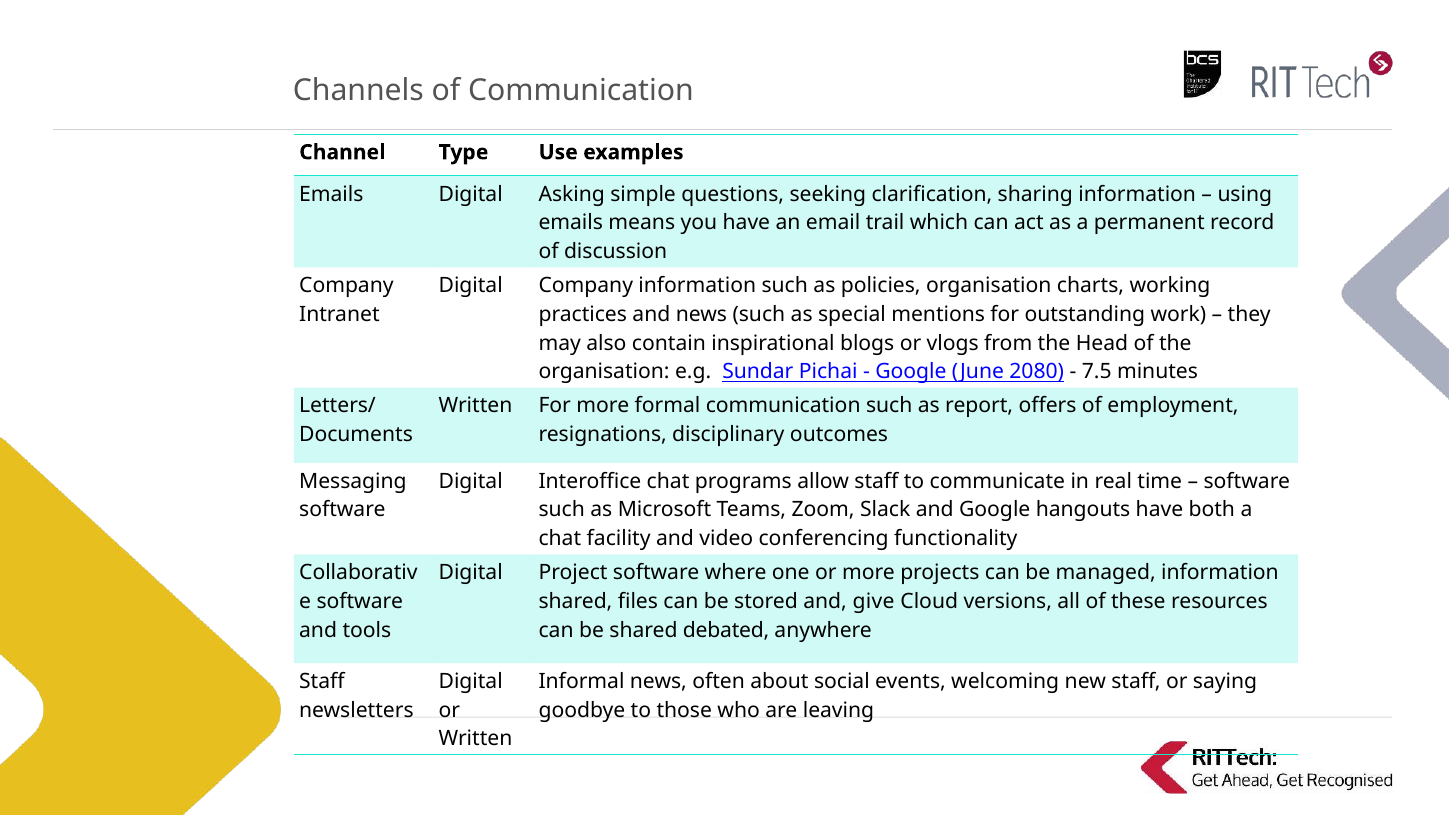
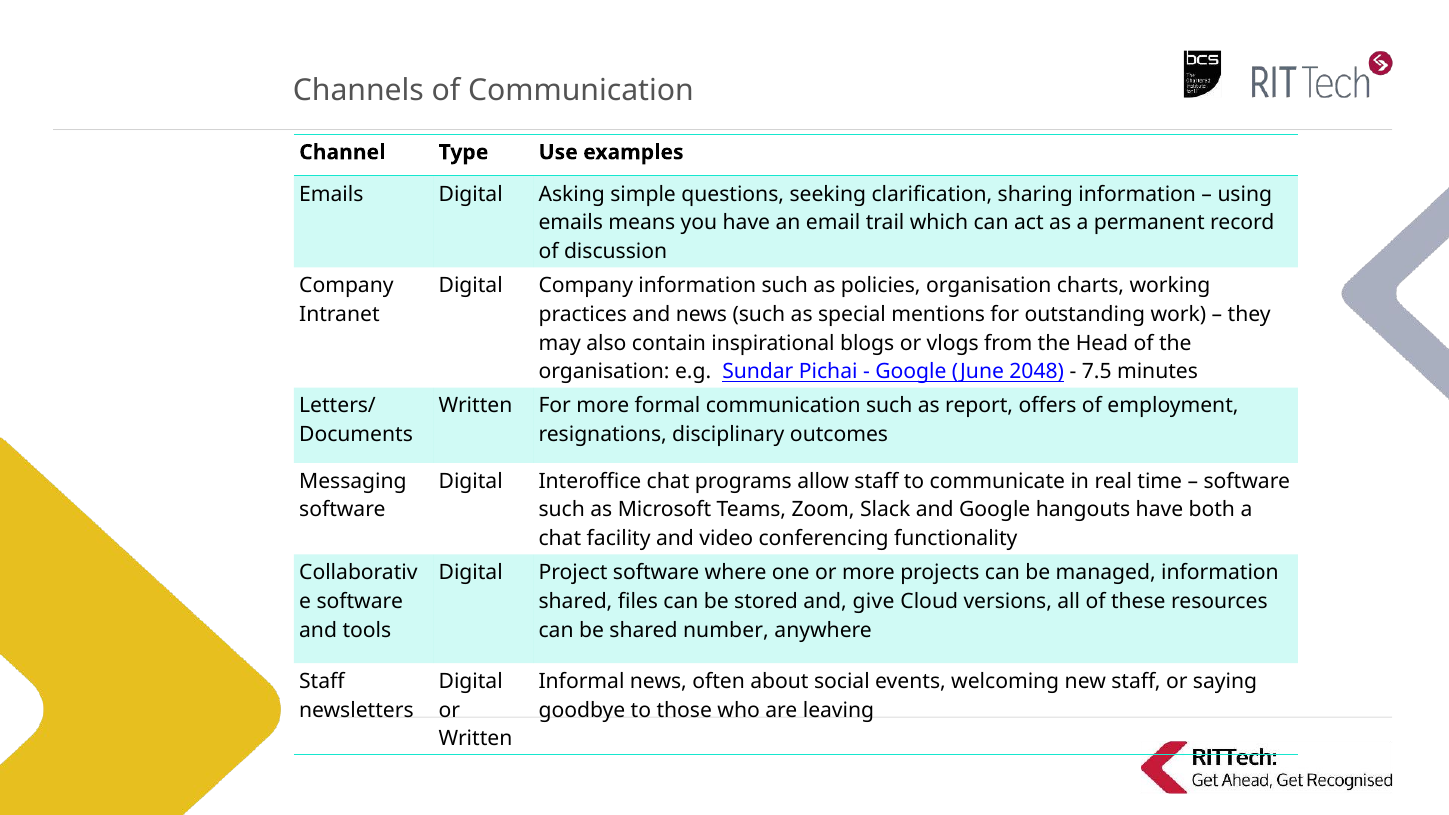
2080: 2080 -> 2048 (1037, 372)
debated: debated -> number (726, 630)
